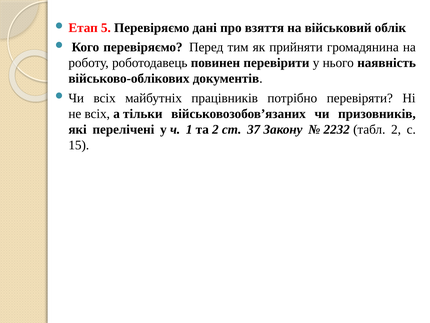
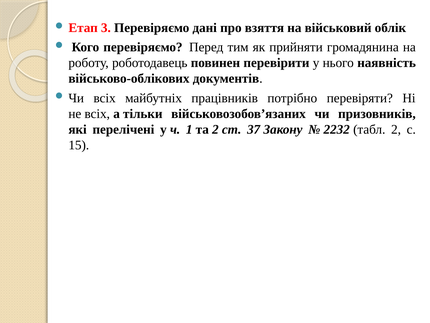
5: 5 -> 3 (106, 28)
